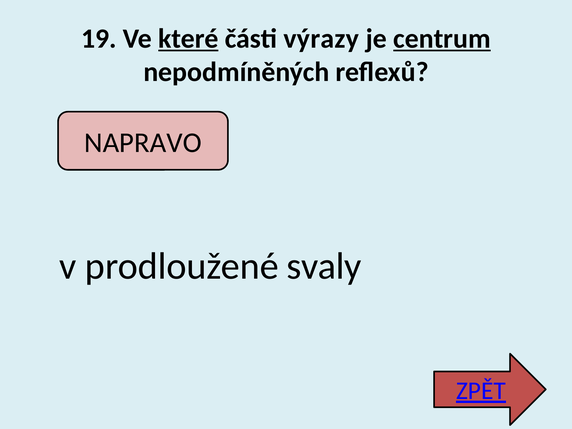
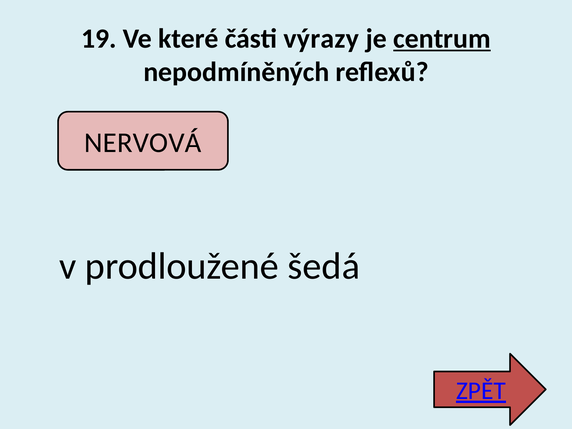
které underline: present -> none (188, 39)
NAPRAVO: NAPRAVO -> NERVOVÁ (143, 143)
svaly: svaly -> šedá (324, 266)
